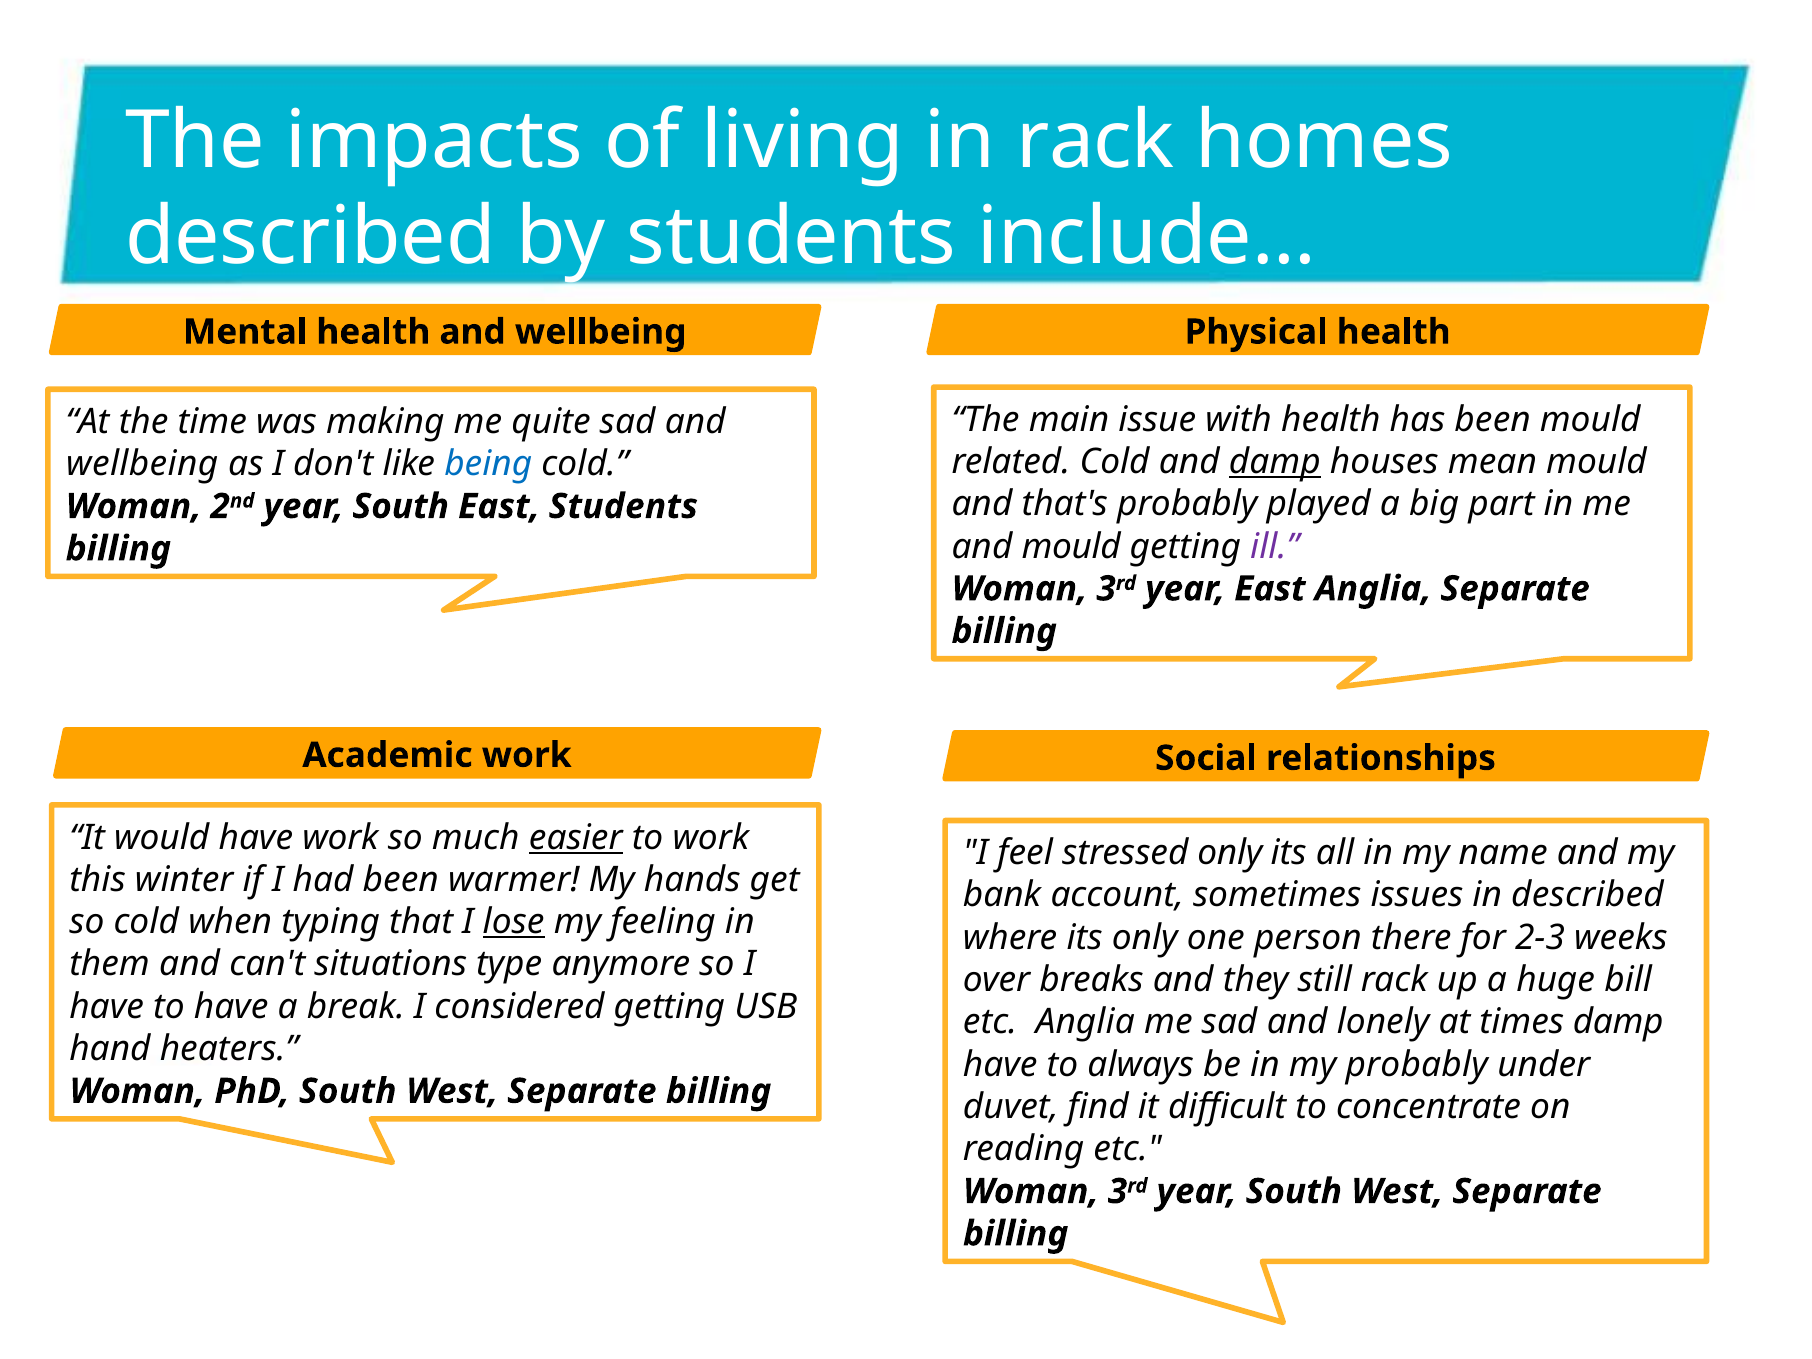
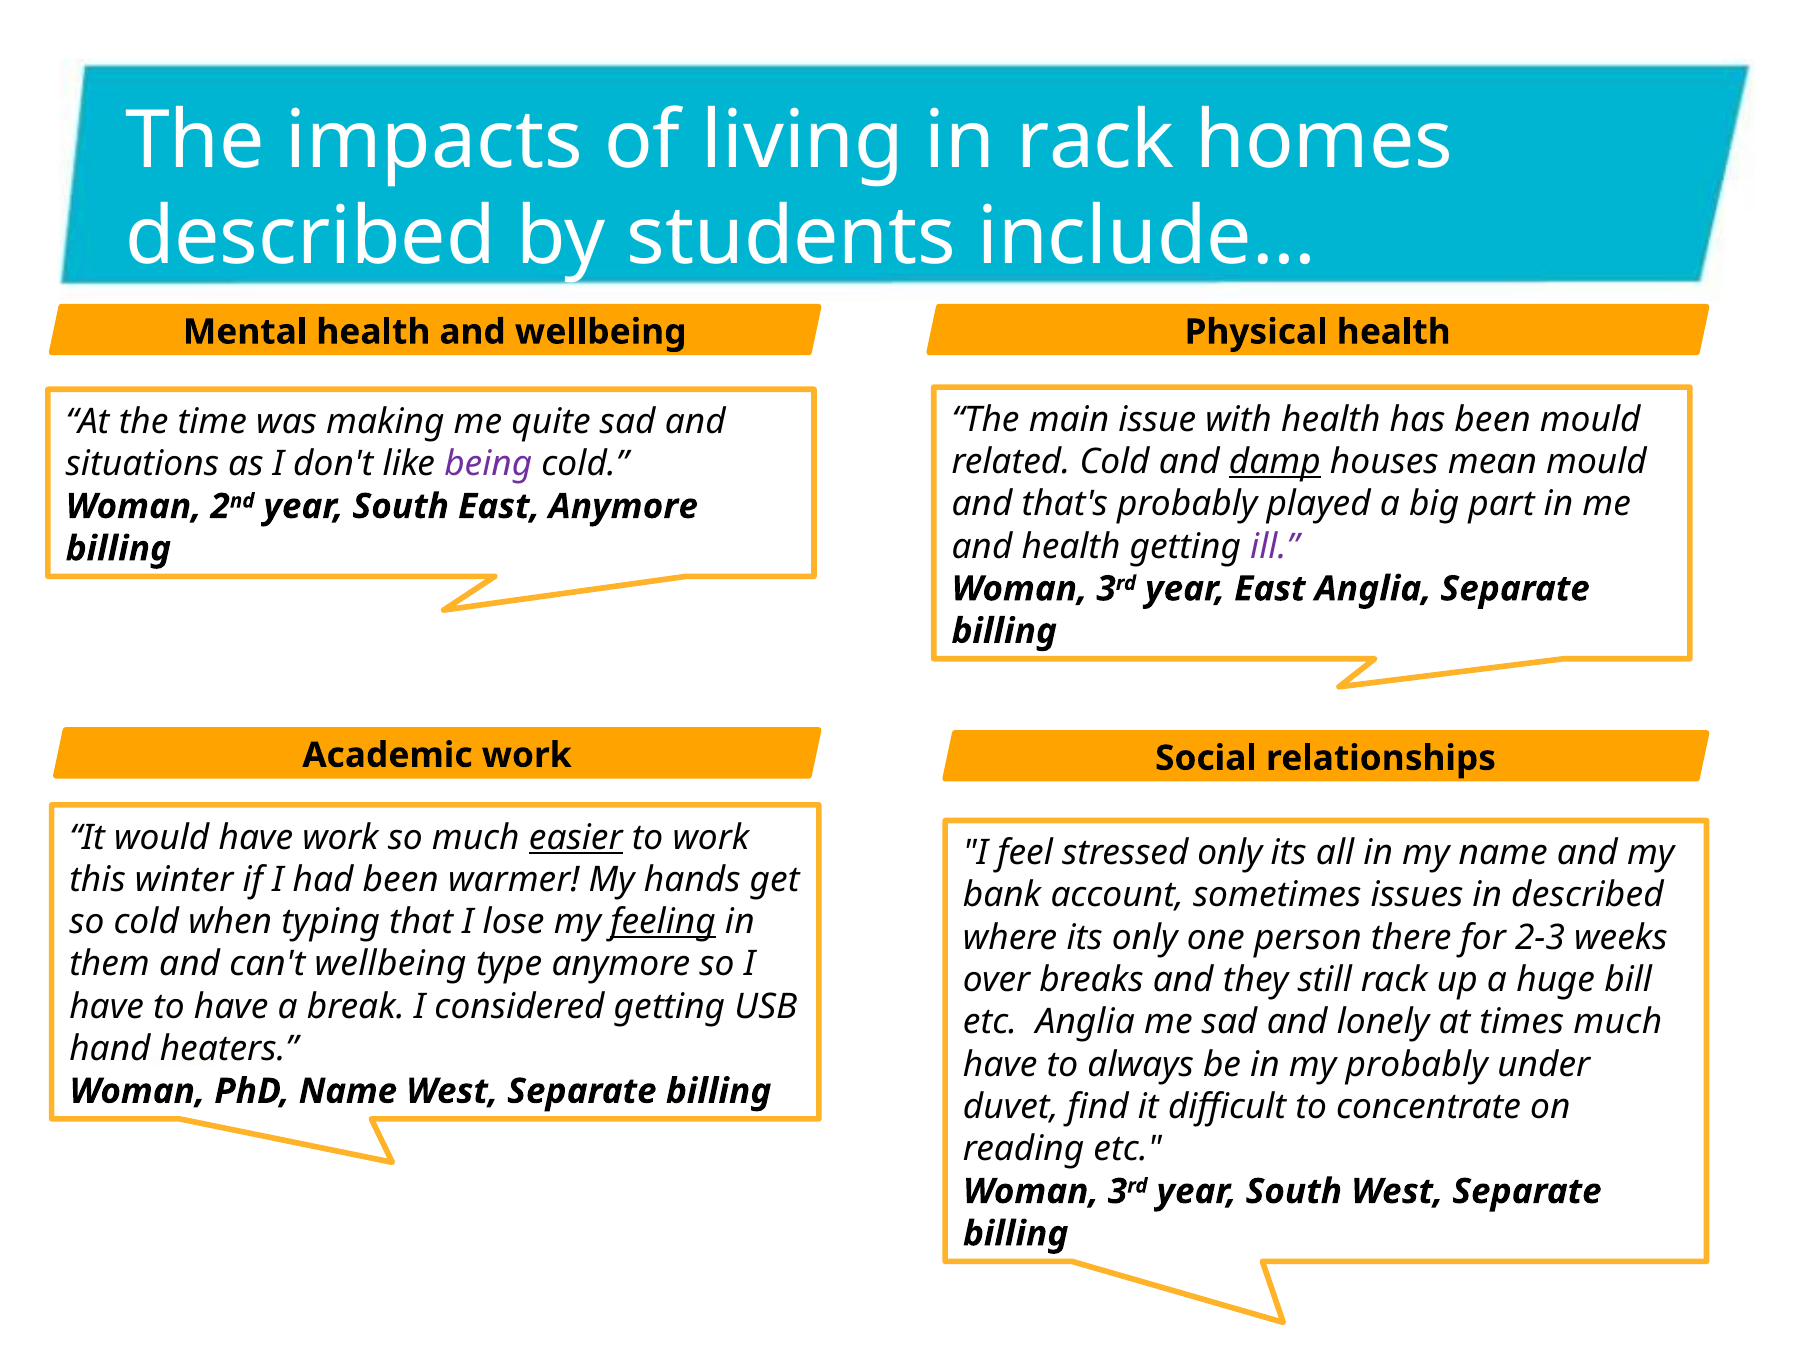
wellbeing: wellbeing -> situations (142, 464)
being colour: blue -> purple (488, 464)
East Students: Students -> Anymore (623, 506)
and mould: mould -> health (1071, 547)
lose underline: present -> none (514, 922)
feeling underline: none -> present (663, 922)
can't situations: situations -> wellbeing (391, 964)
times damp: damp -> much (1618, 1022)
PhD South: South -> Name (348, 1091)
